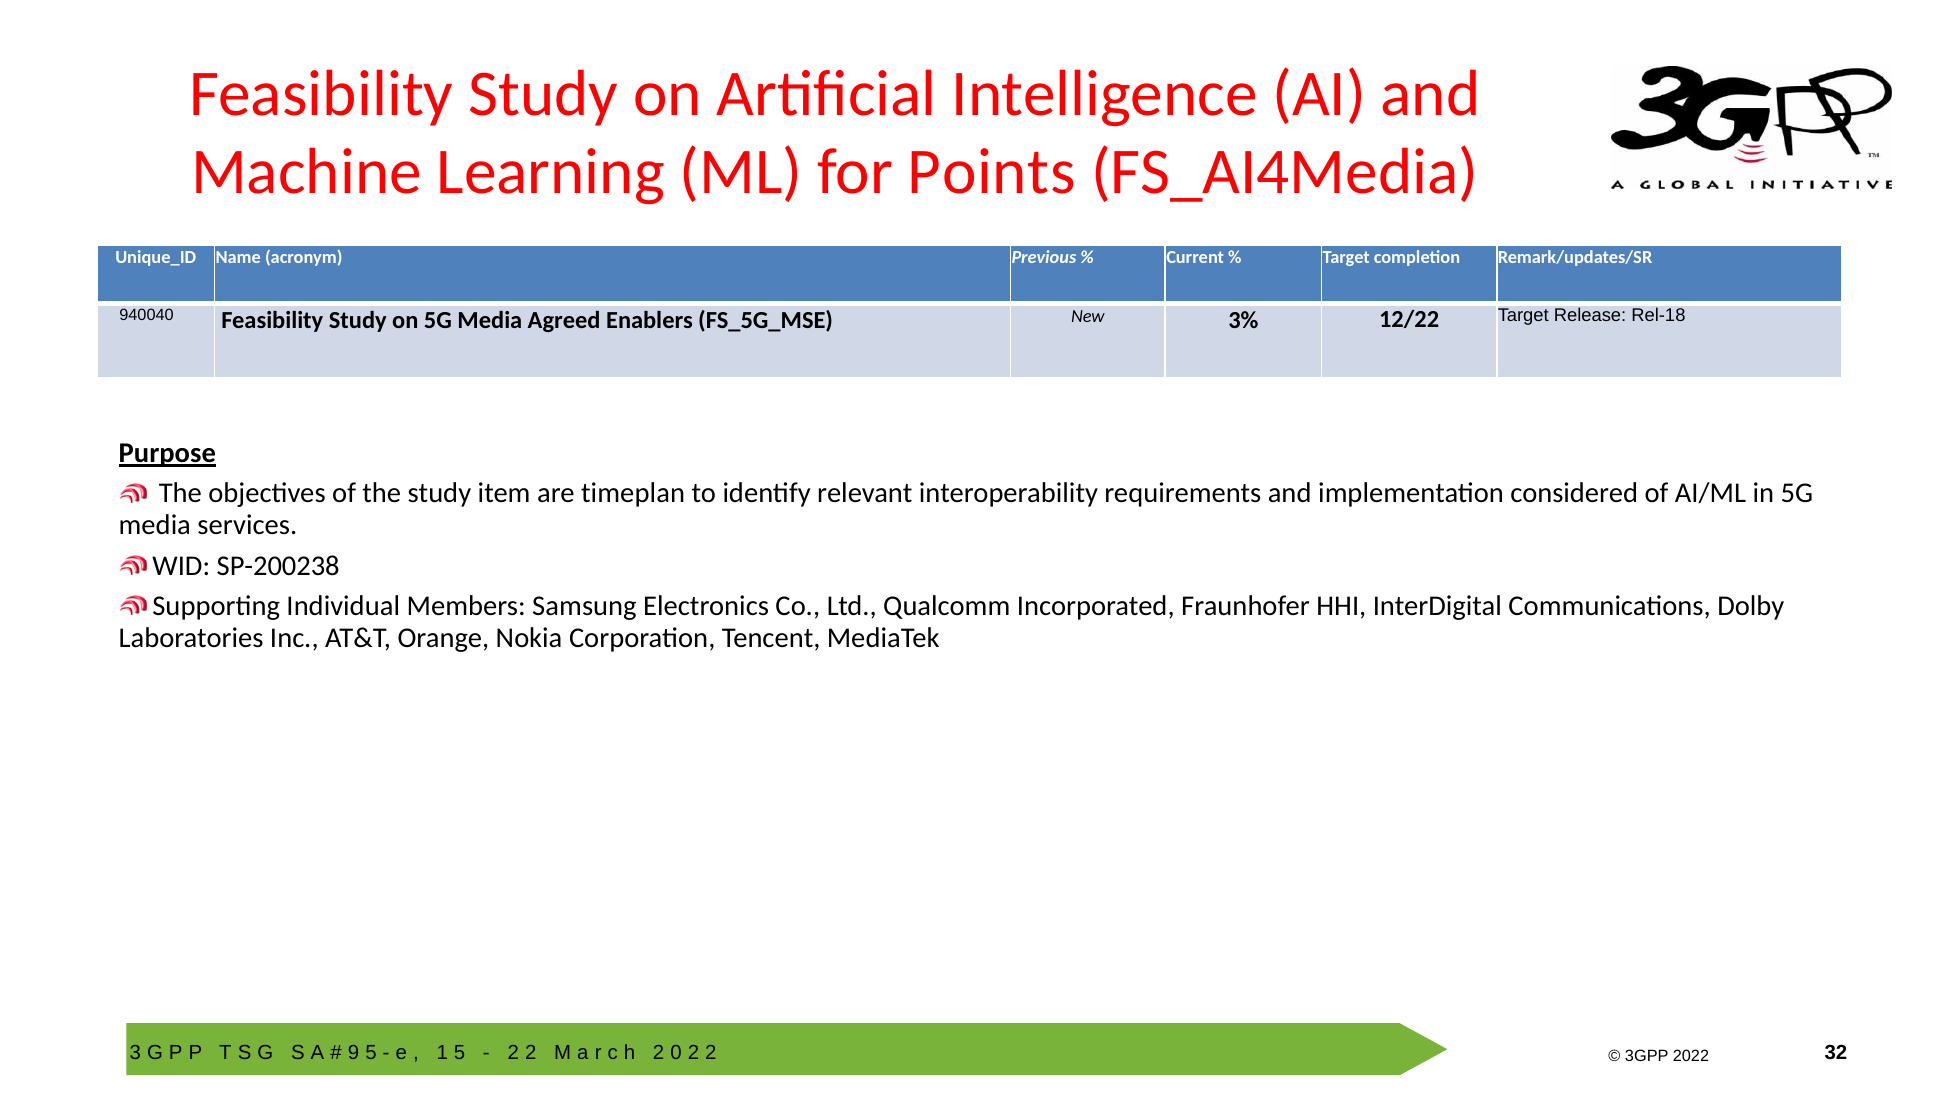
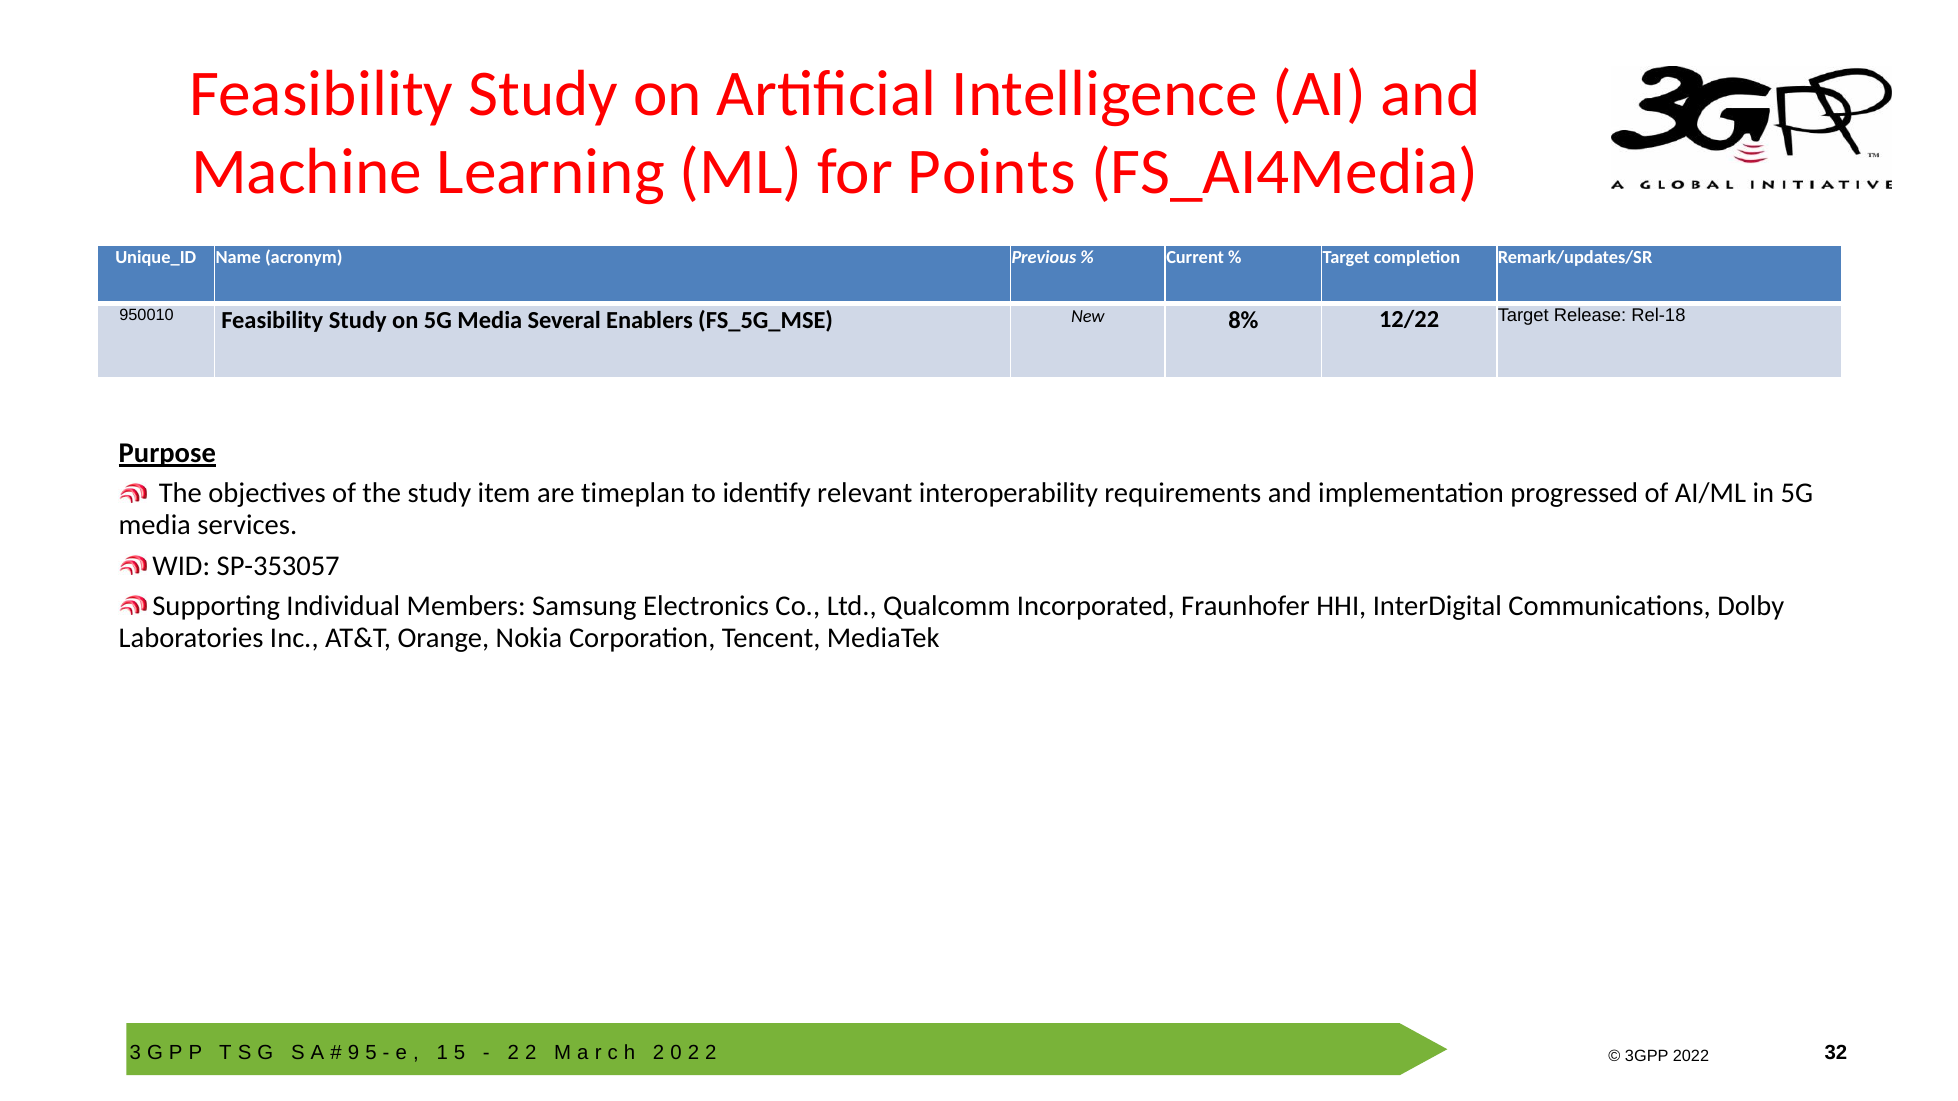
940040: 940040 -> 950010 (147, 315)
Agreed: Agreed -> Several (564, 320)
3%: 3% -> 8% (1243, 320)
considered: considered -> progressed (1574, 494)
SP-200238: SP-200238 -> SP-353057 (278, 566)
